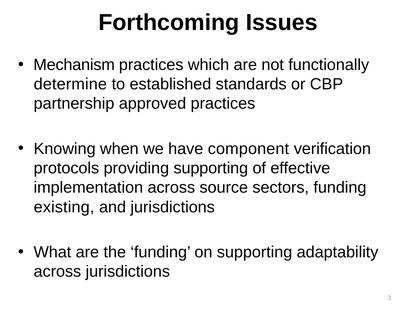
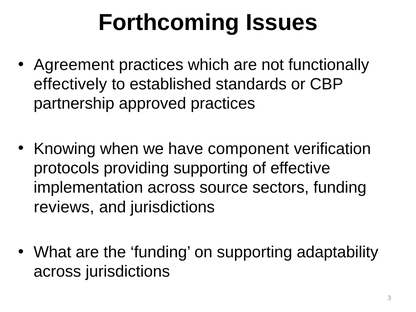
Mechanism: Mechanism -> Agreement (74, 65)
determine: determine -> effectively (70, 84)
existing: existing -> reviews (64, 207)
